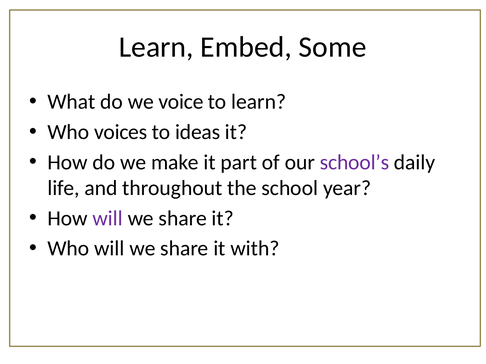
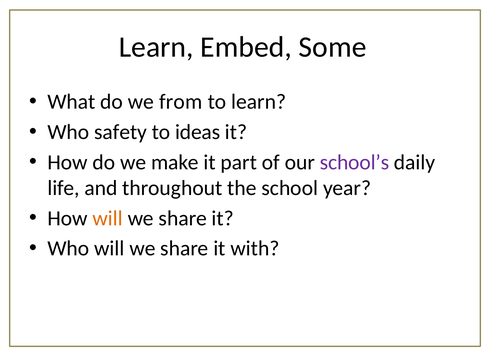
voice: voice -> from (181, 102)
voices: voices -> safety (121, 132)
will colour: purple -> orange (108, 219)
